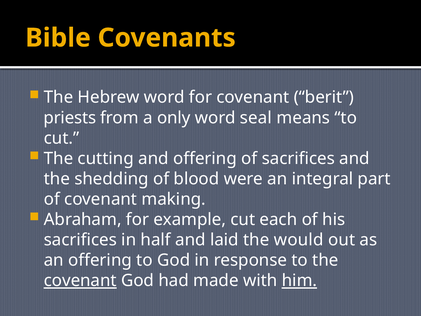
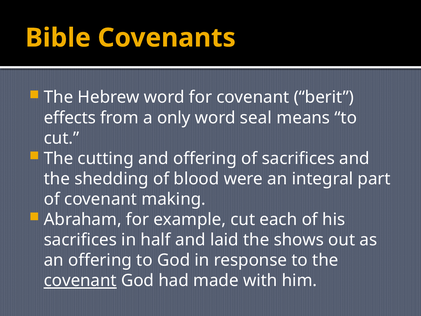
priests: priests -> effects (70, 118)
would: would -> shows (299, 240)
him underline: present -> none (299, 280)
